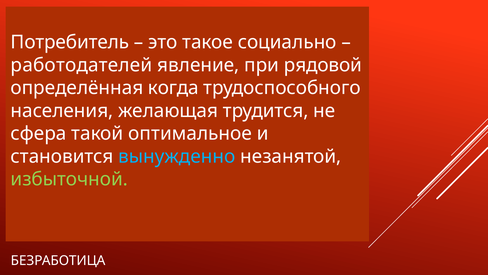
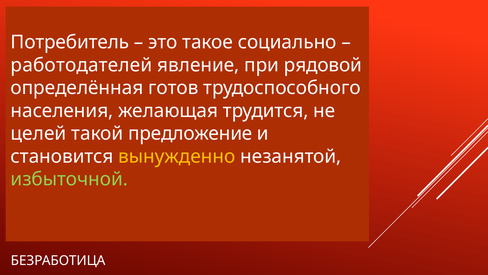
когда: когда -> готов (173, 88)
сфера: сфера -> целей (39, 133)
оптимальное: оптимальное -> предложение (190, 133)
вынужденно colour: light blue -> yellow (177, 156)
